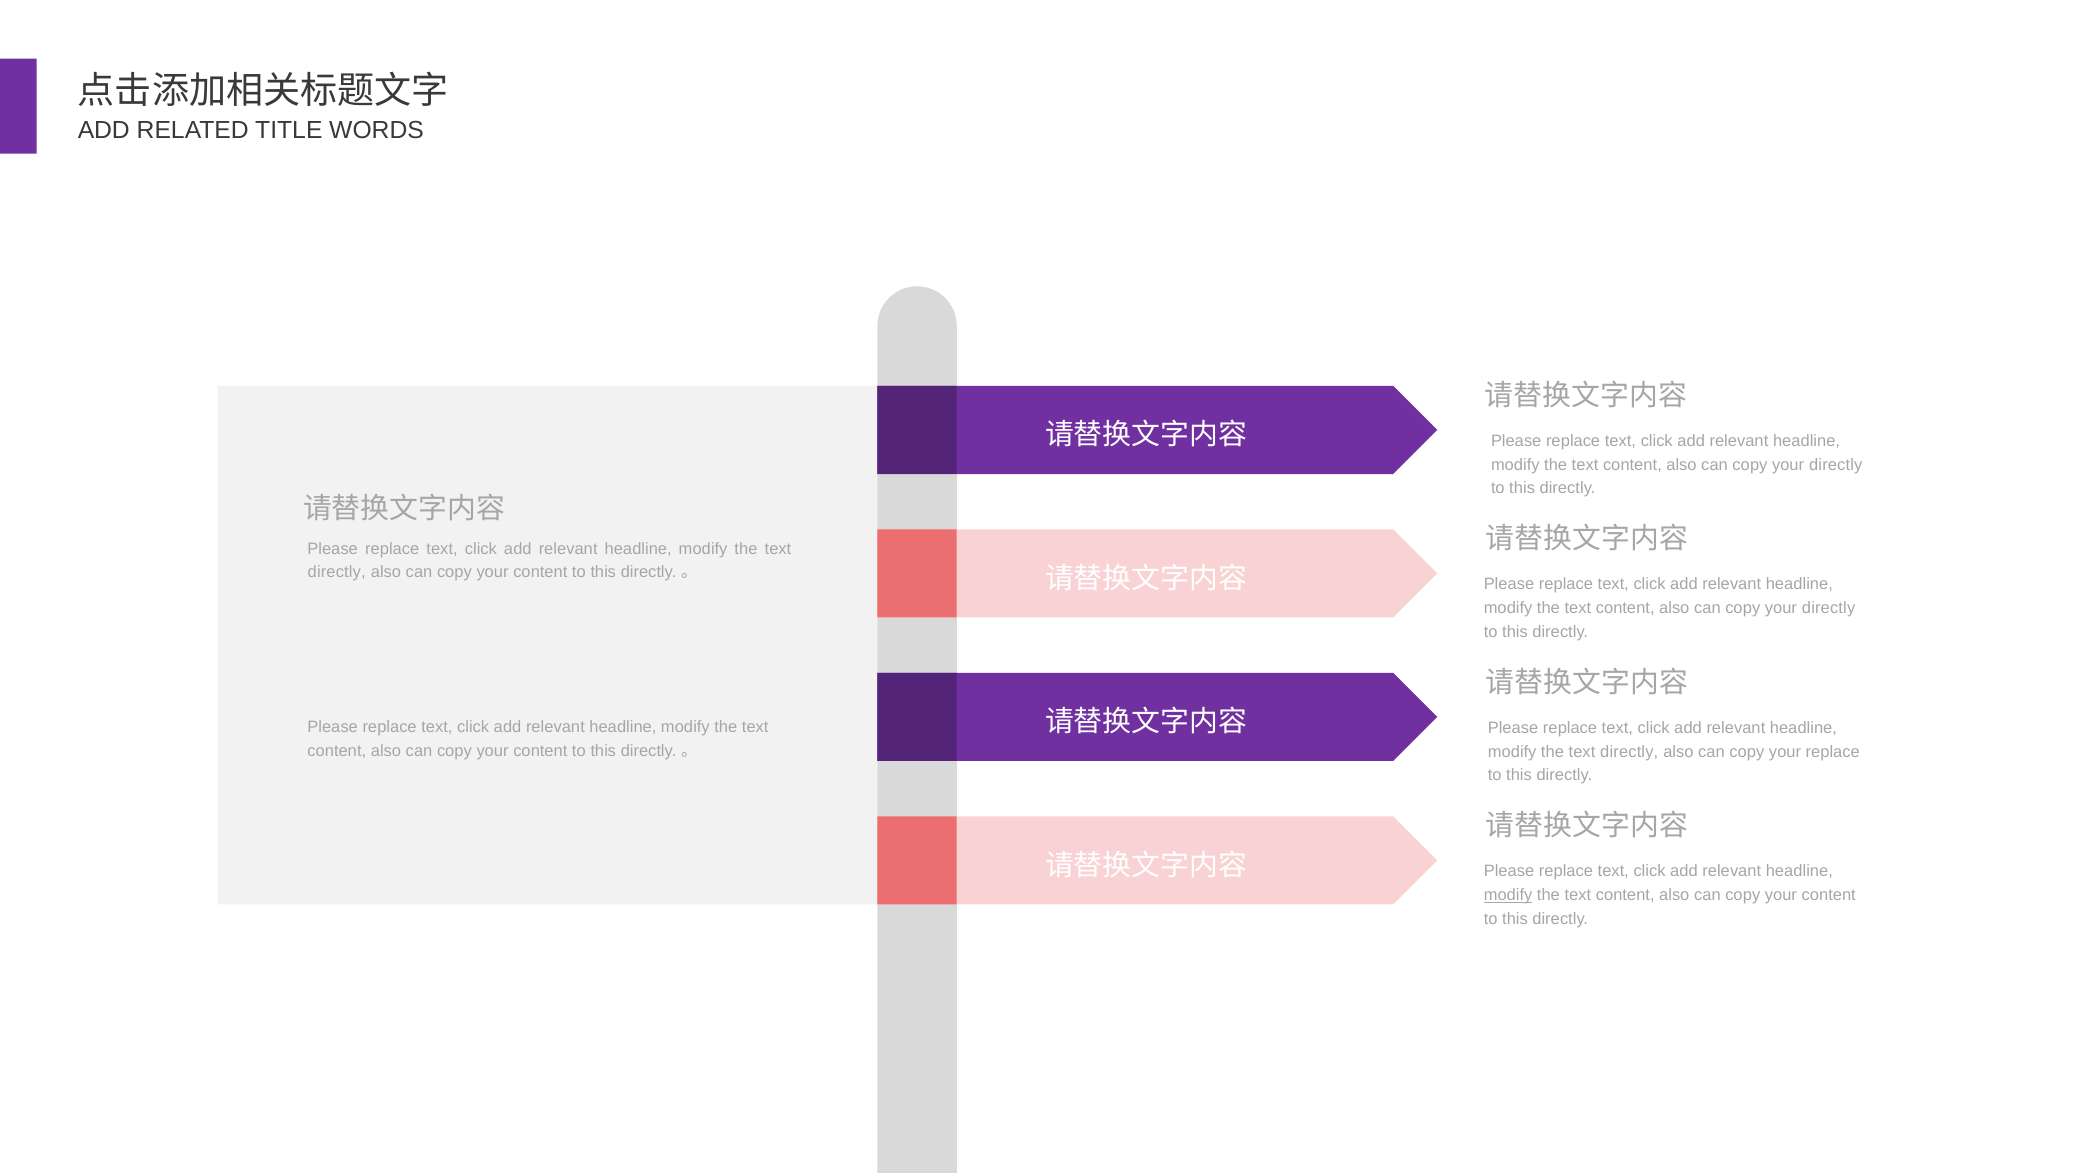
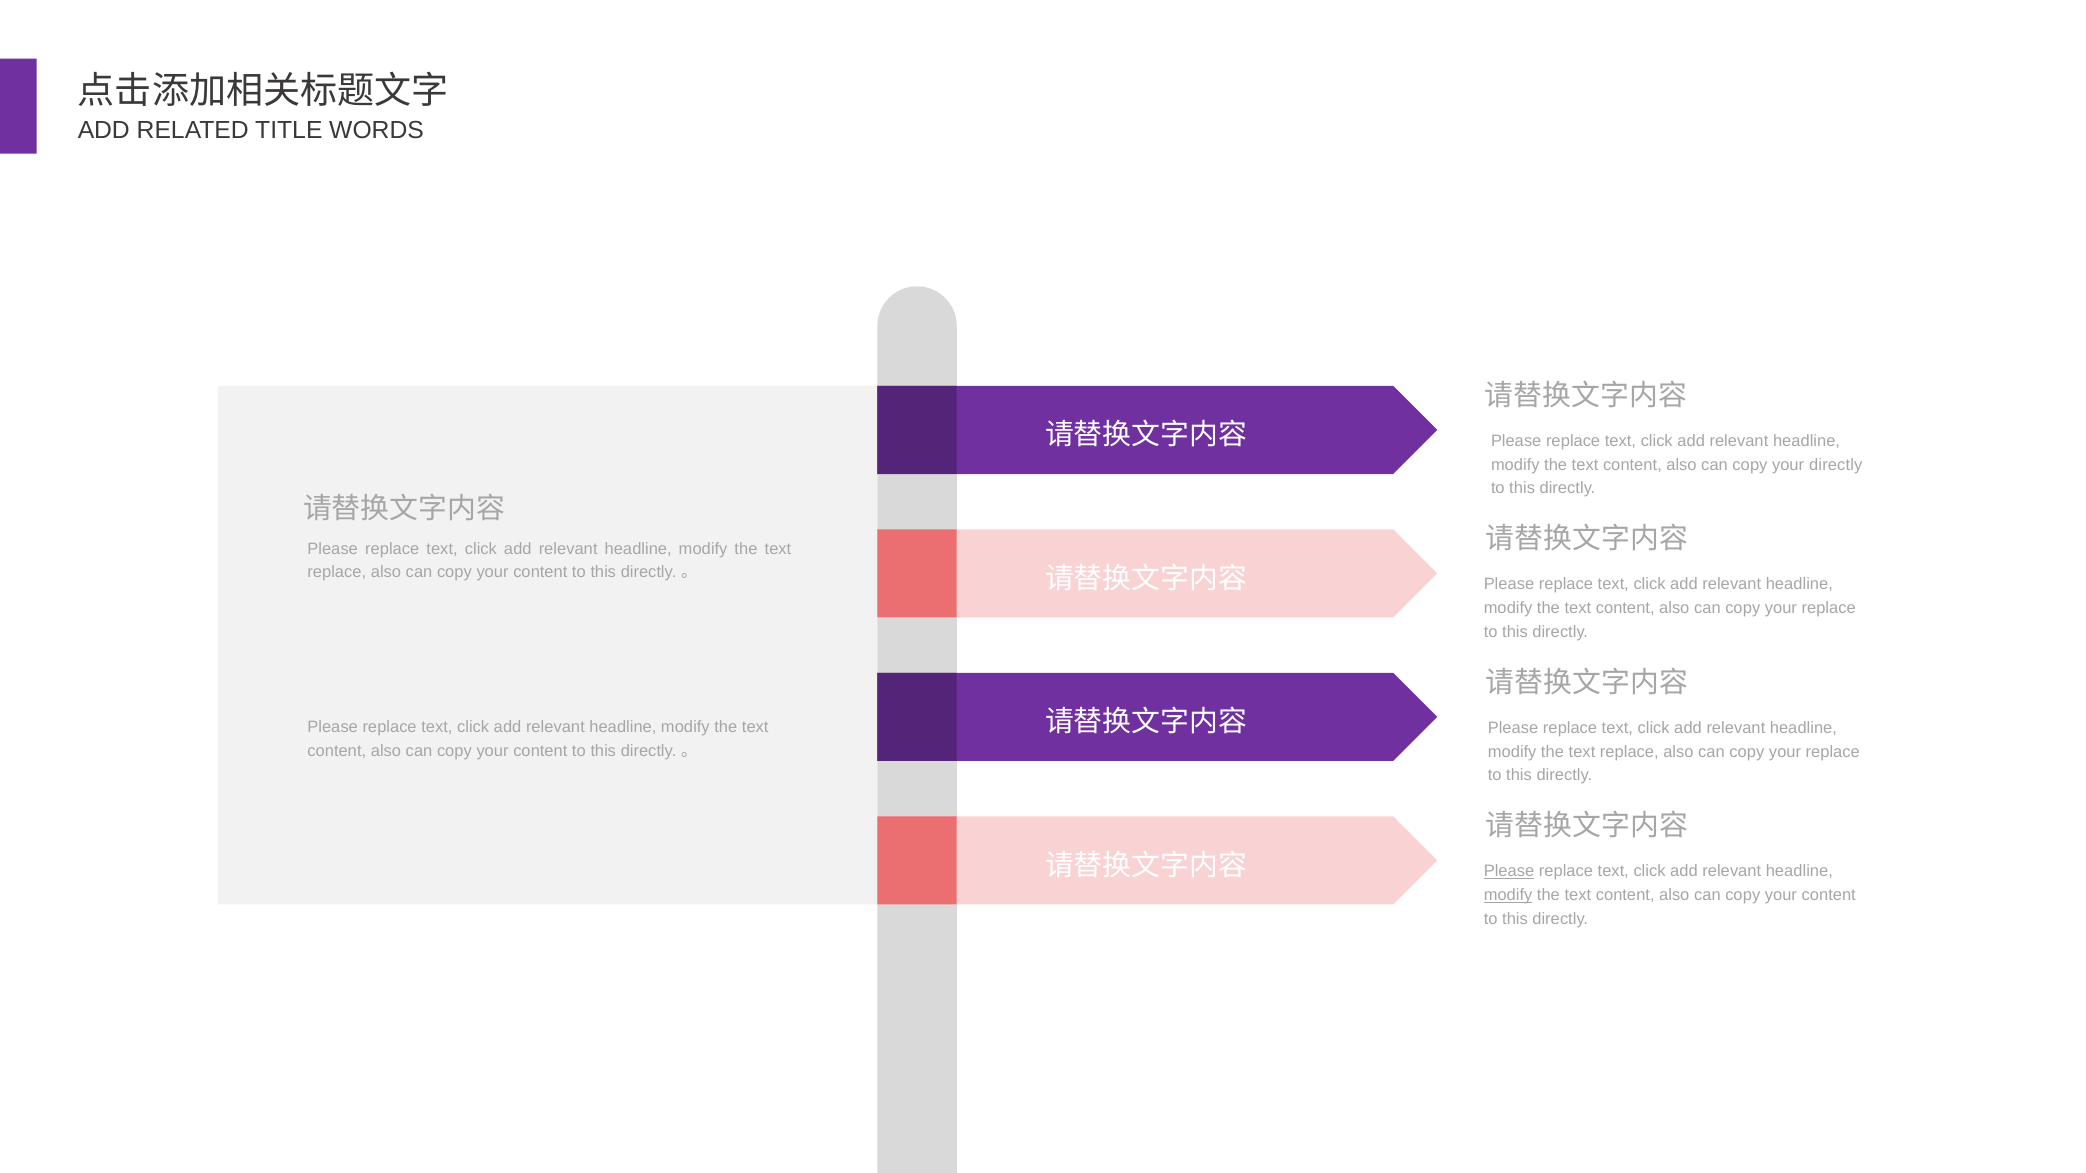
directly: directly -> replace (337, 572)
directly: directly -> replace (1829, 608)
directly: directly -> replace (1629, 752)
Please underline: none -> present (1509, 872)
